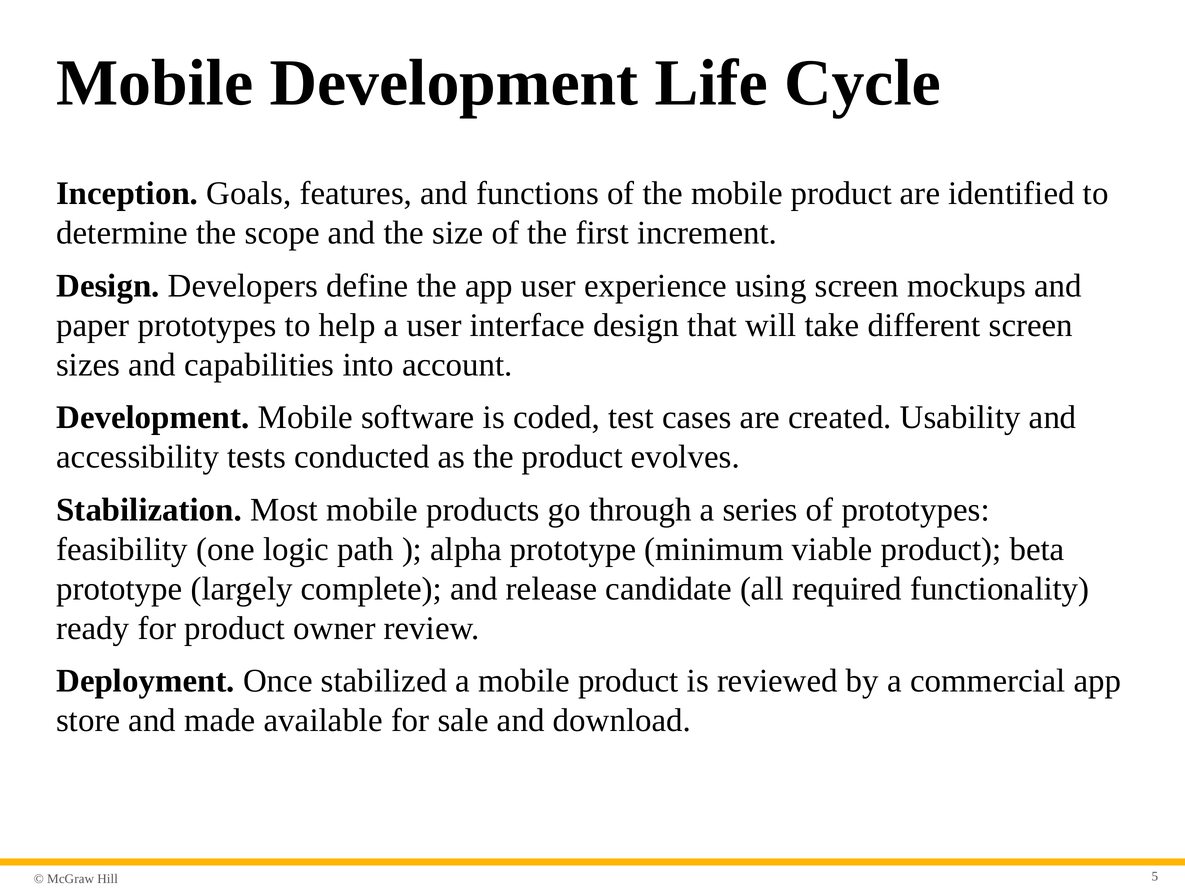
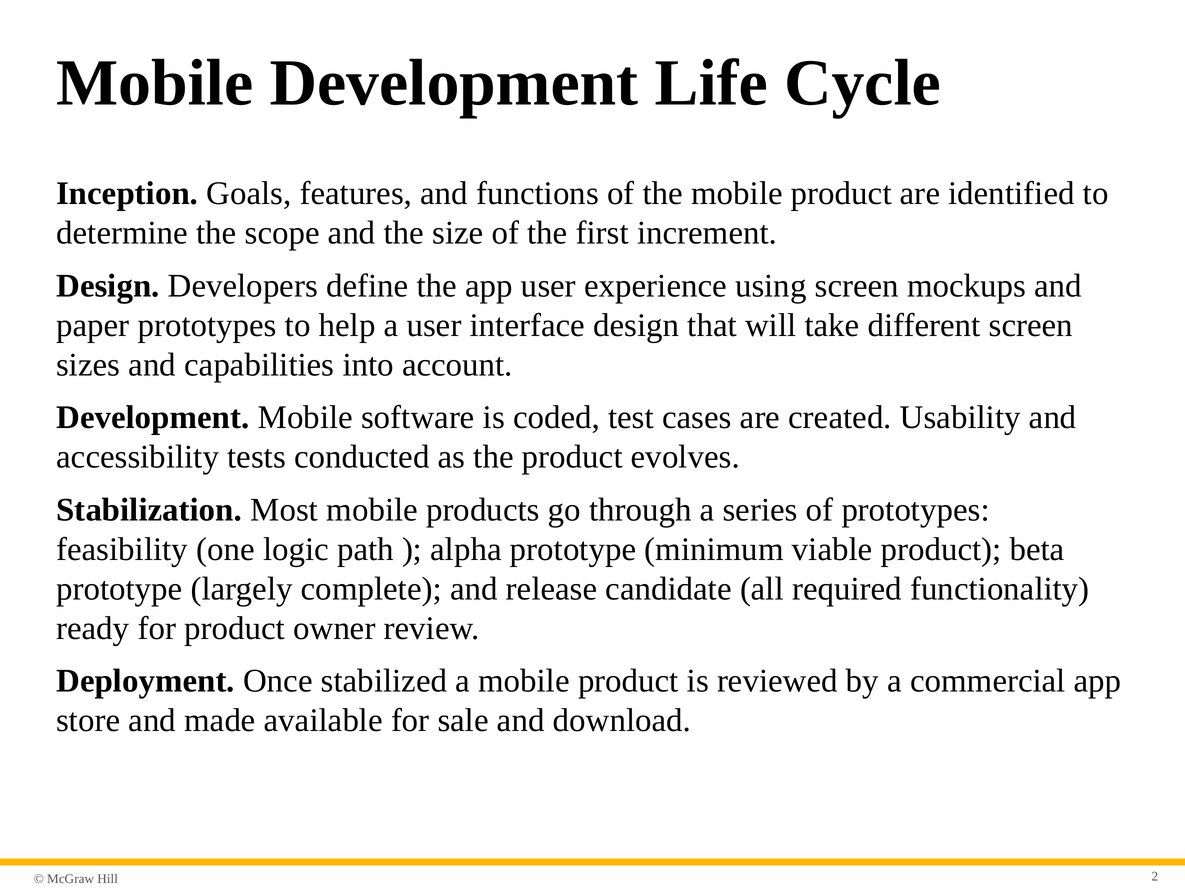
5: 5 -> 2 (1155, 876)
